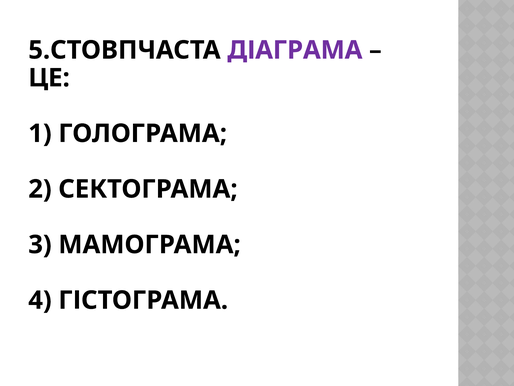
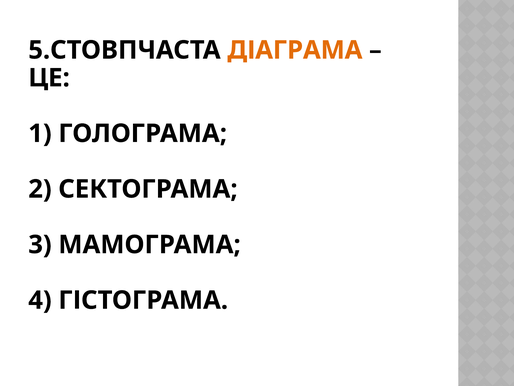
ДІАГРАМА colour: purple -> orange (295, 50)
